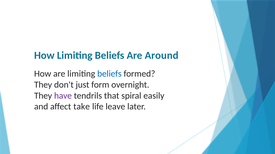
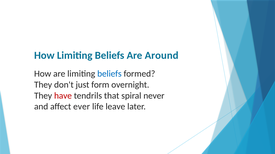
have colour: purple -> red (63, 96)
easily: easily -> never (154, 96)
take: take -> ever (82, 107)
